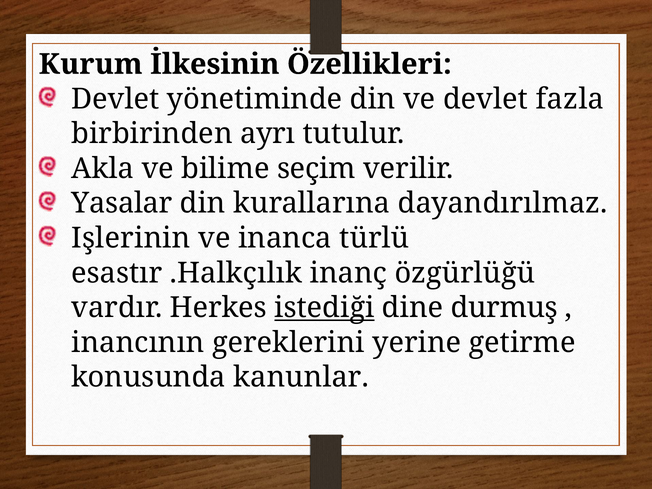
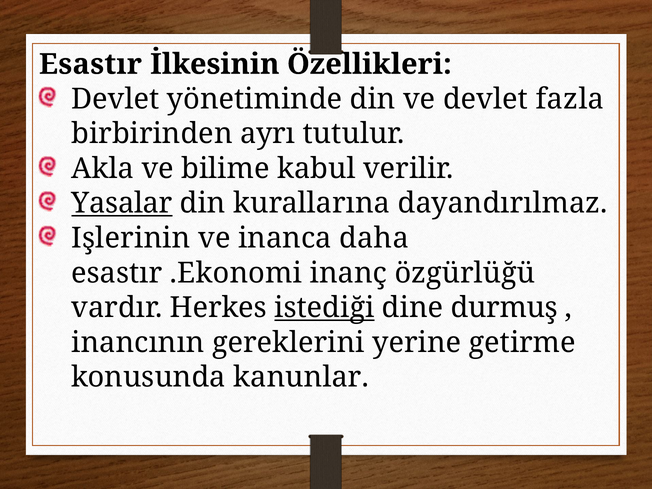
Kurum: Kurum -> Esastır (91, 64)
seçim: seçim -> kabul (316, 169)
Yasalar underline: none -> present (122, 203)
türlü: türlü -> daha (374, 238)
.Halkçılık: .Halkçılık -> .Ekonomi (236, 273)
